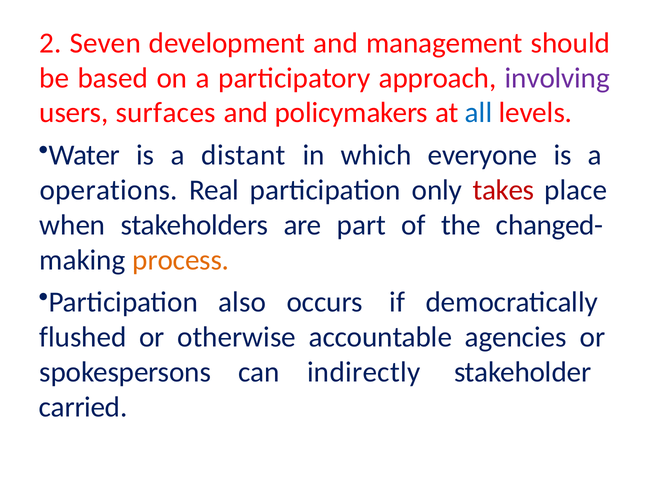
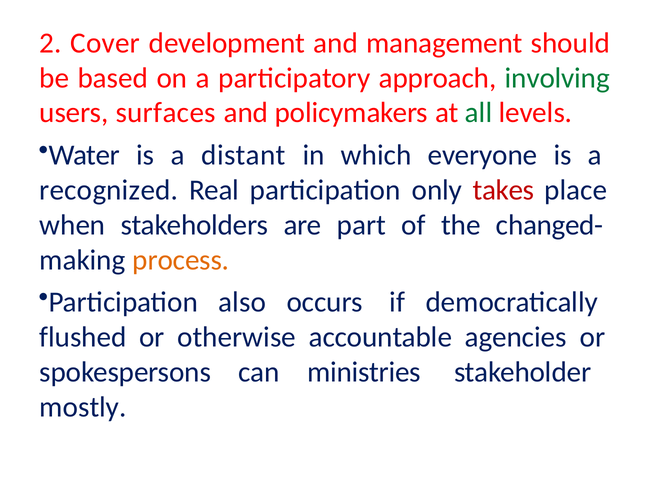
Seven: Seven -> Cover (105, 43)
involving colour: purple -> green (557, 78)
all colour: blue -> green (479, 113)
operations: operations -> recognized (109, 190)
indirectly: indirectly -> ministries (364, 373)
carried: carried -> mostly (83, 408)
